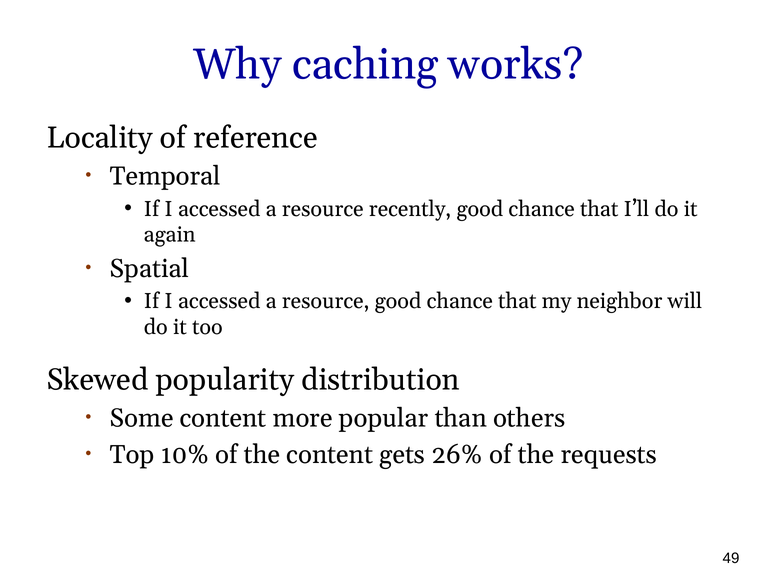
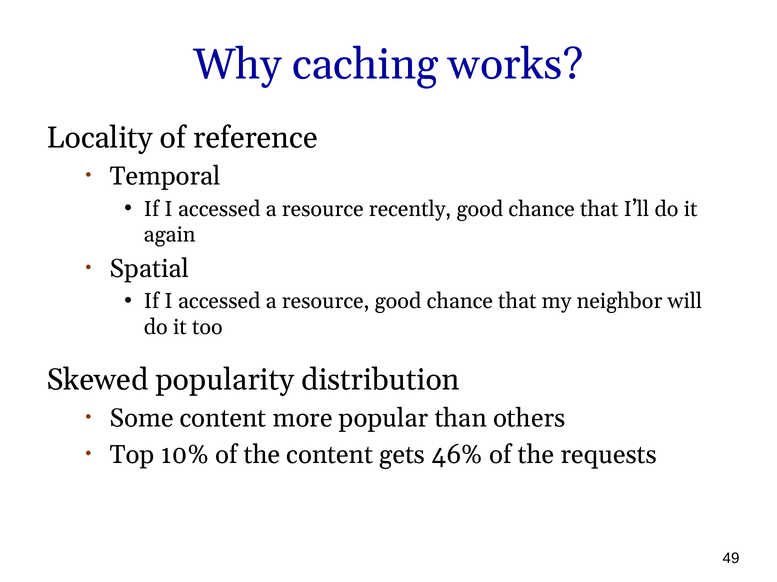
26%: 26% -> 46% (457, 455)
